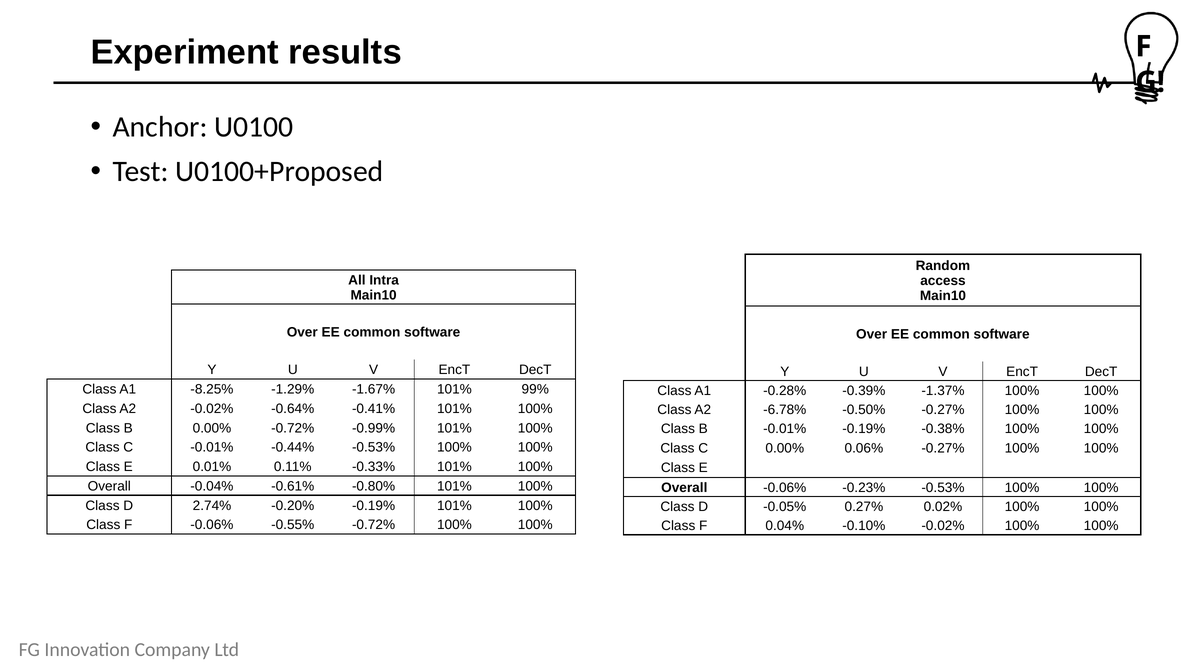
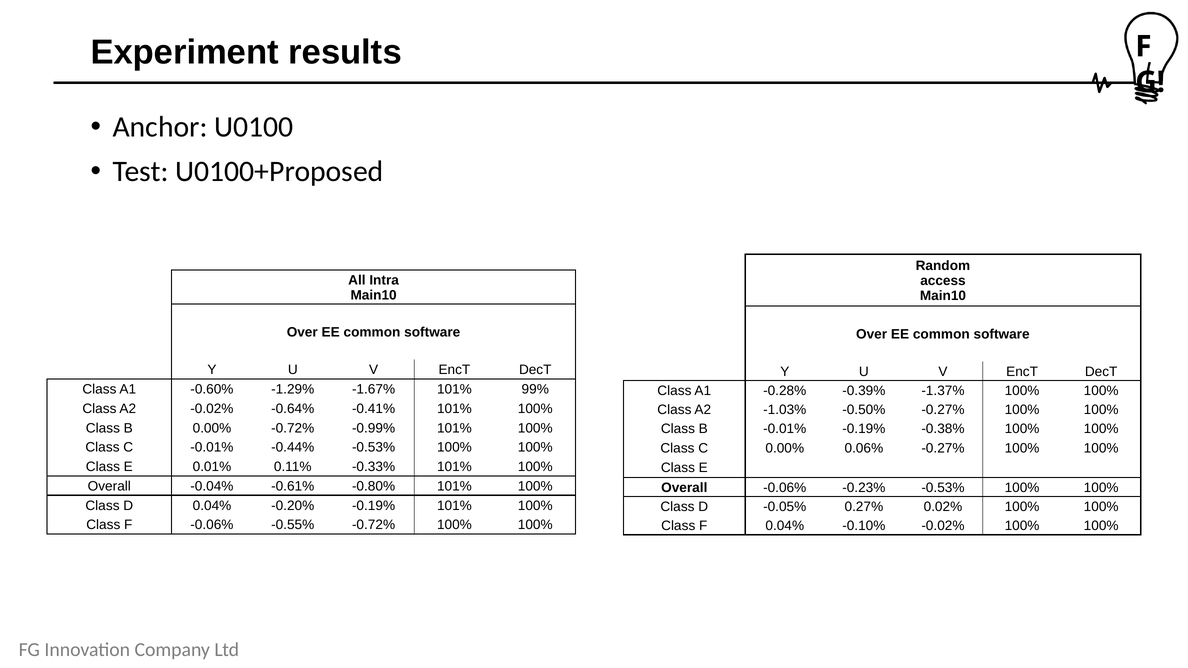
-8.25%: -8.25% -> -0.60% (212, 389)
-6.78%: -6.78% -> -1.03% (785, 410)
D 2.74%: 2.74% -> 0.04% (212, 506)
